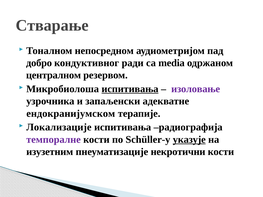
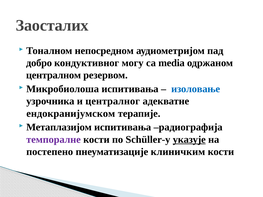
Стварање: Стварање -> Заосталих (52, 25)
ради: ради -> могу (133, 63)
испитивања underline: present -> none (130, 89)
изоловање colour: purple -> blue (196, 89)
запаљенски: запаљенски -> централног (113, 101)
Локализације: Локализације -> Метаплазијом (59, 127)
изузетним: изузетним -> постепено (50, 152)
некротични: некротични -> клиничким (178, 152)
